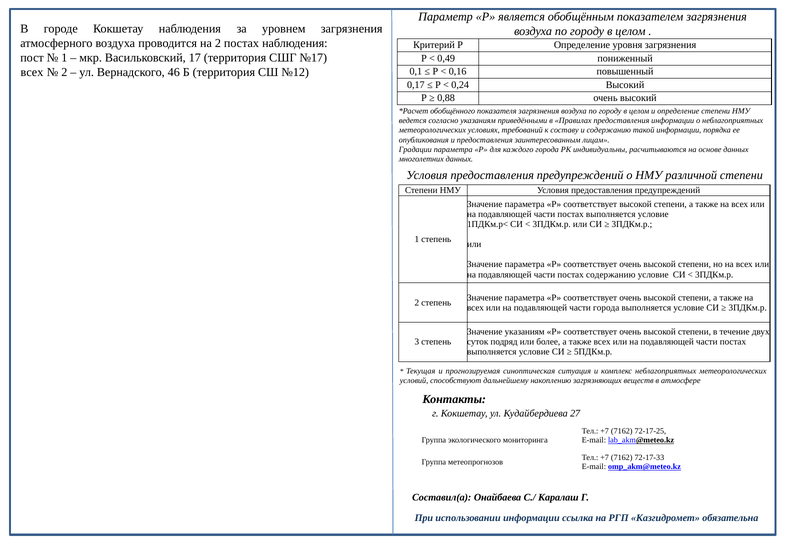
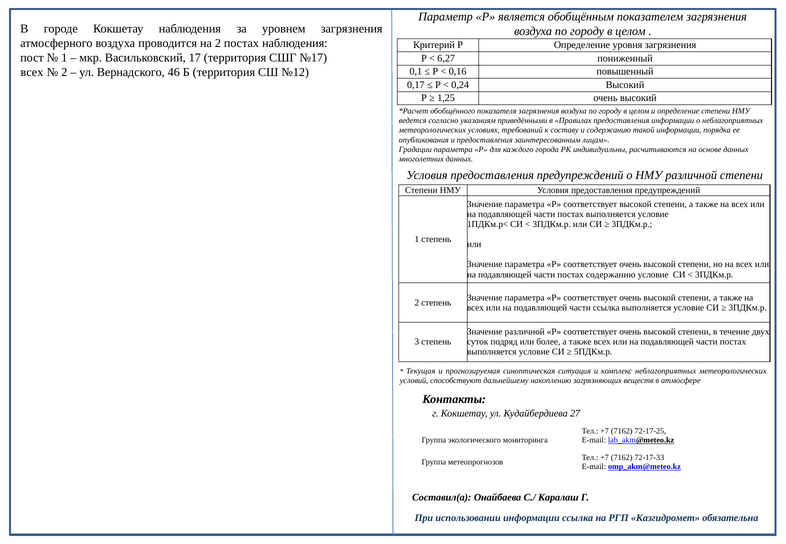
0,49: 0,49 -> 6,27 (446, 58)
0,88: 0,88 -> 1,25 (446, 98)
части города: города -> ссылка (606, 308)
Значение указаниям: указаниям -> различной (525, 332)
